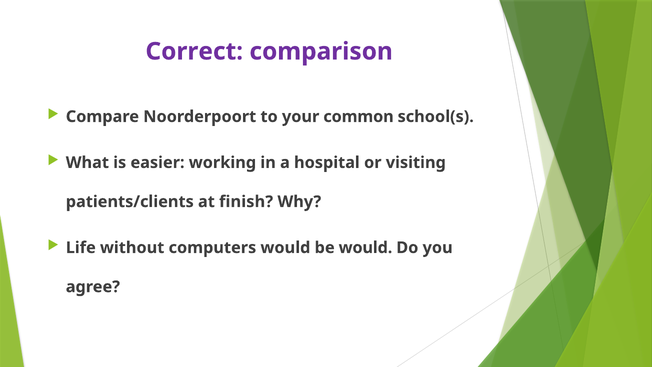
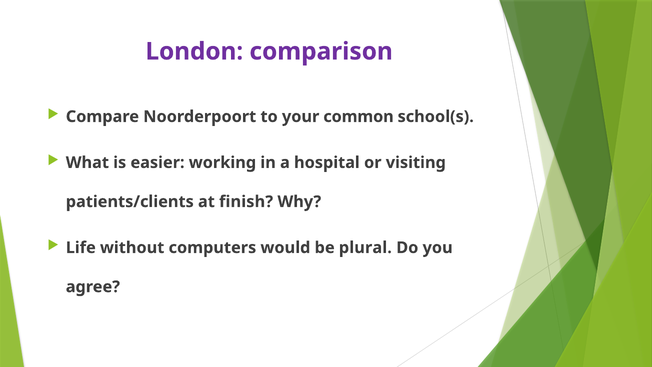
Correct: Correct -> London (194, 51)
be would: would -> plural (365, 248)
